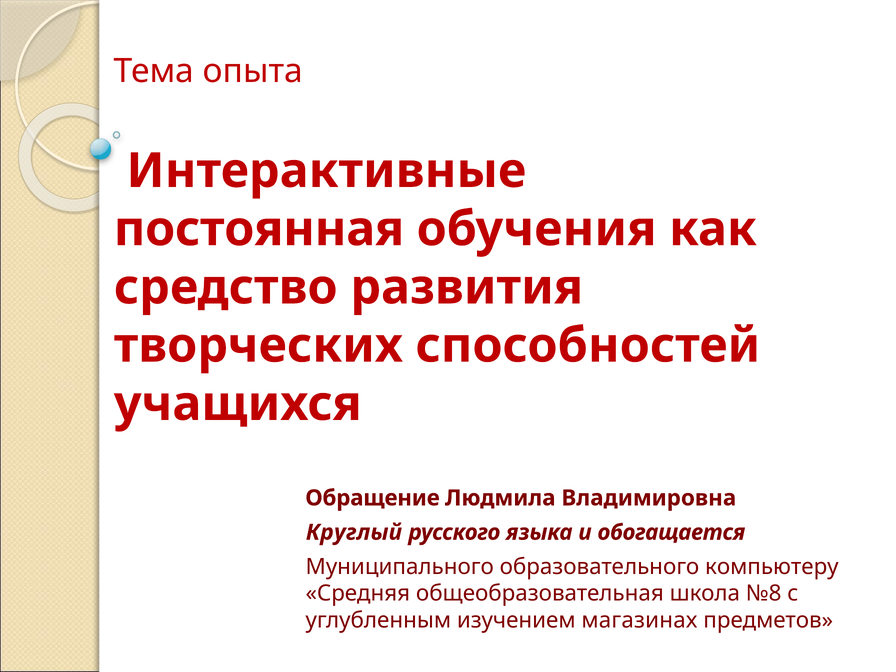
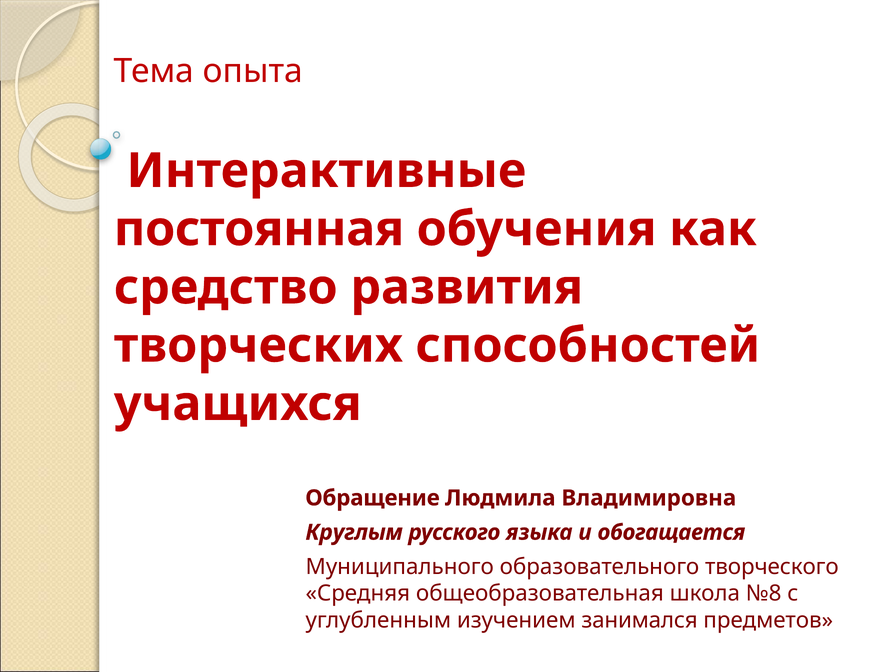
Круглый: Круглый -> Круглым (354, 532)
компьютеру: компьютеру -> творческого (772, 567)
магазинах: магазинах -> занимался (640, 620)
